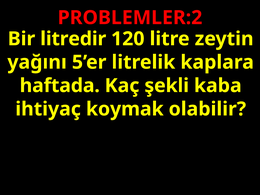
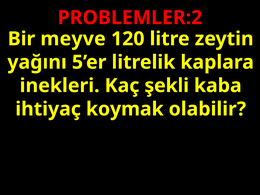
litredir: litredir -> meyve (73, 39)
haftada: haftada -> inekleri (60, 86)
